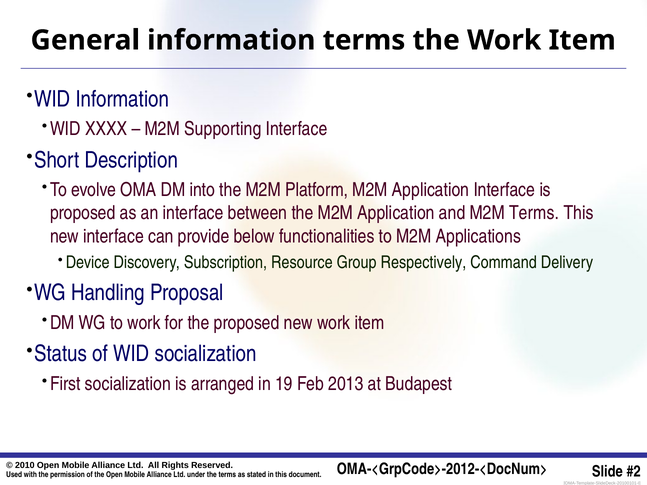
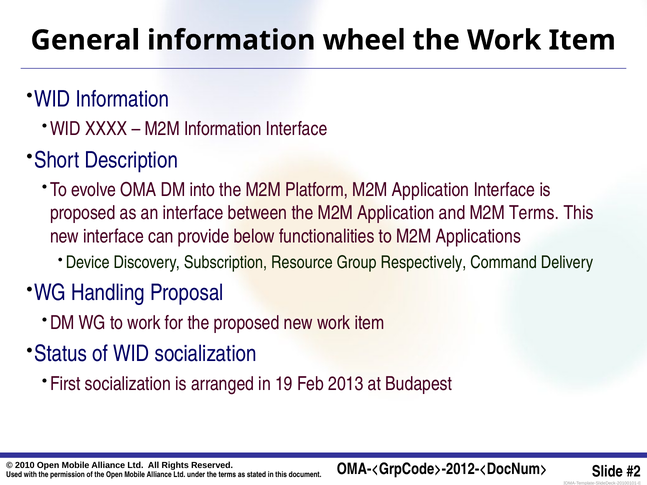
information terms: terms -> wheel (364, 40)
M2M Supporting: Supporting -> Information (223, 129)
